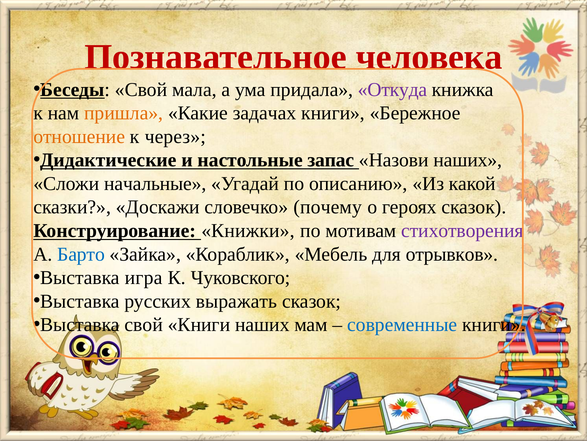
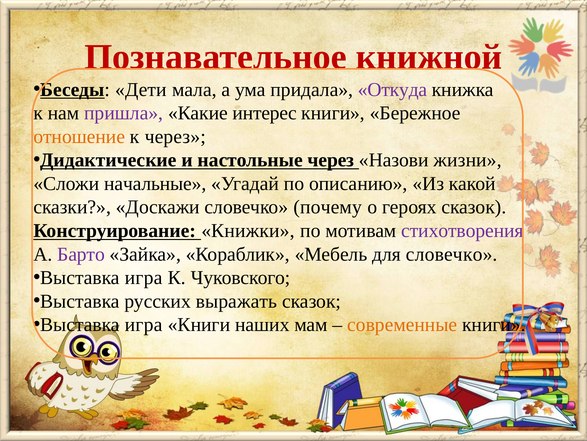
человека: человека -> книжной (429, 57)
Беседы Свой: Свой -> Дети (141, 89)
пришла colour: orange -> purple (124, 113)
задачах: задачах -> интерес (265, 113)
настольные запас: запас -> через (331, 160)
Назови наших: наших -> жизни (468, 160)
Барто colour: blue -> purple (81, 254)
для отрывков: отрывков -> словечко (452, 254)
свой: свой -> игра (144, 324)
современные colour: blue -> orange (402, 324)
